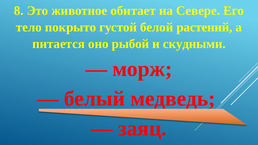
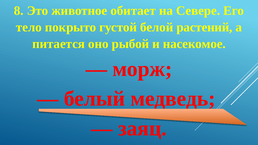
скудными: скудными -> насекомое (194, 44)
